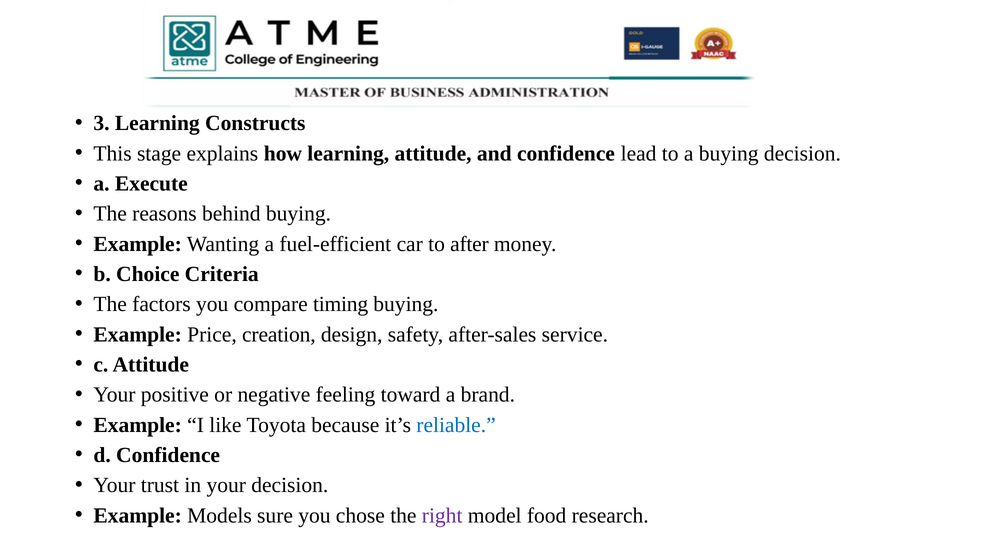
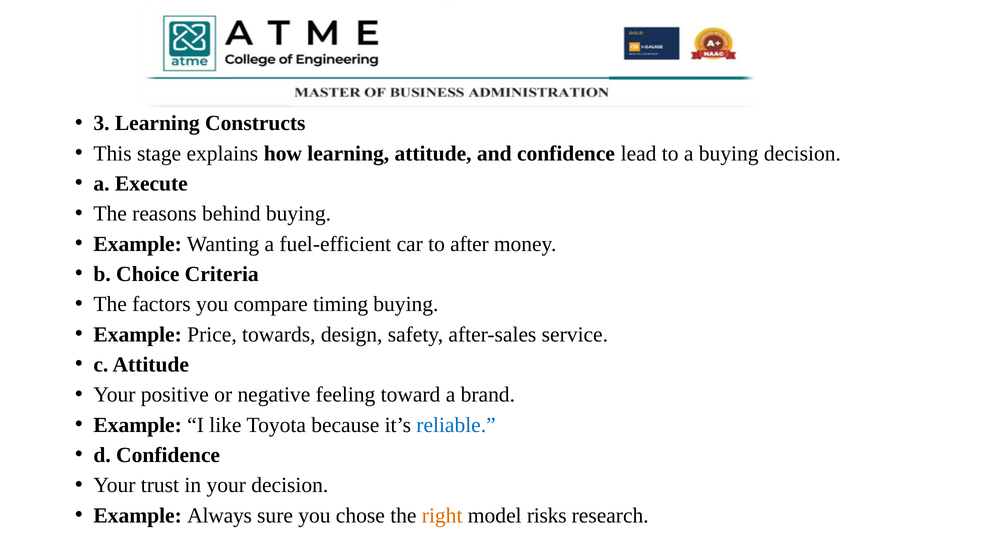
creation: creation -> towards (279, 334)
Models: Models -> Always (220, 515)
right colour: purple -> orange (442, 515)
food: food -> risks (547, 515)
